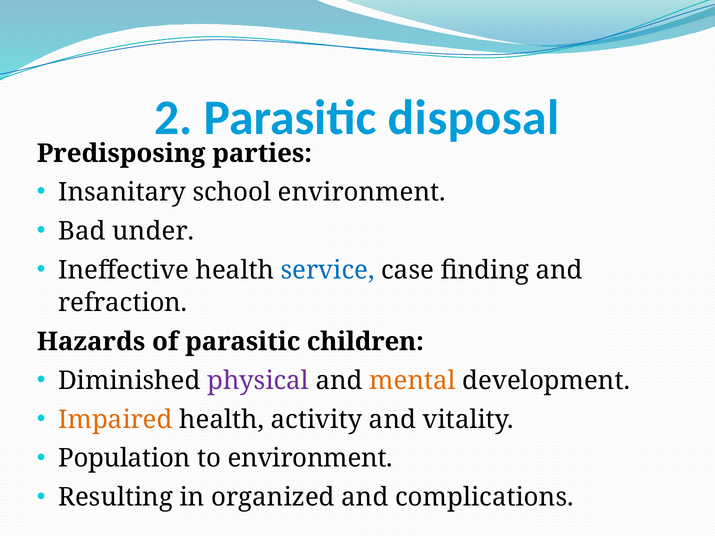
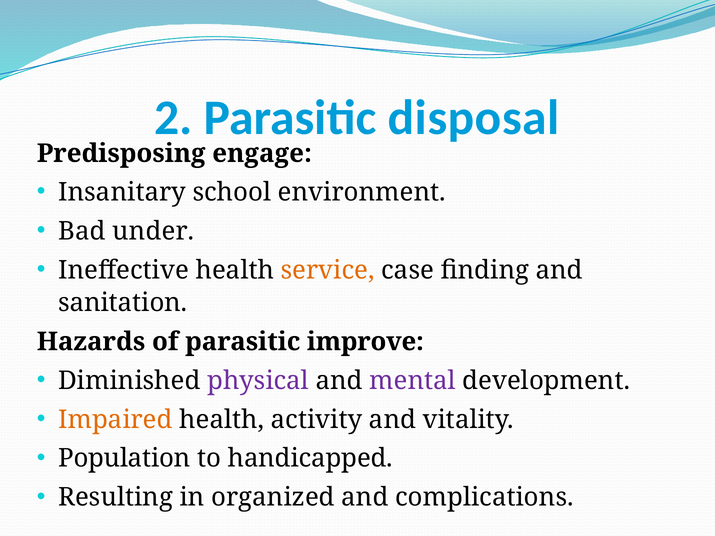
parties: parties -> engage (262, 153)
service colour: blue -> orange (328, 270)
refraction: refraction -> sanitation (123, 303)
children: children -> improve (365, 342)
mental colour: orange -> purple (413, 381)
to environment: environment -> handicapped (310, 459)
